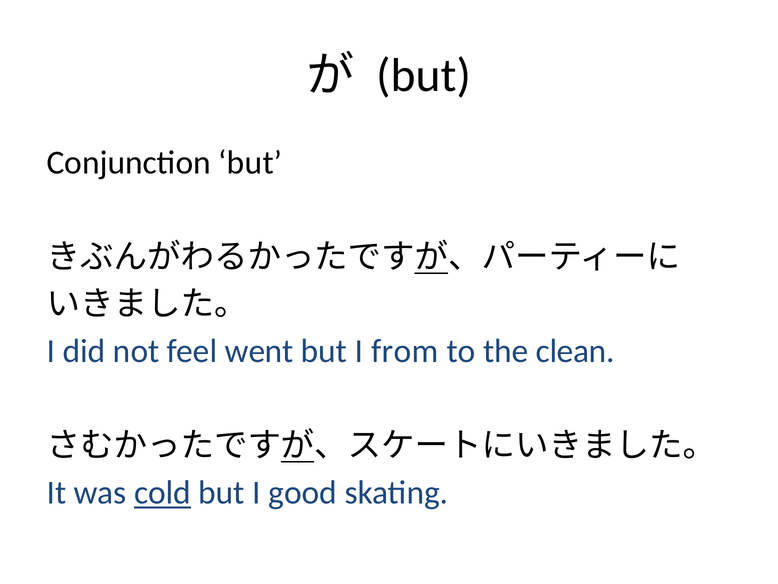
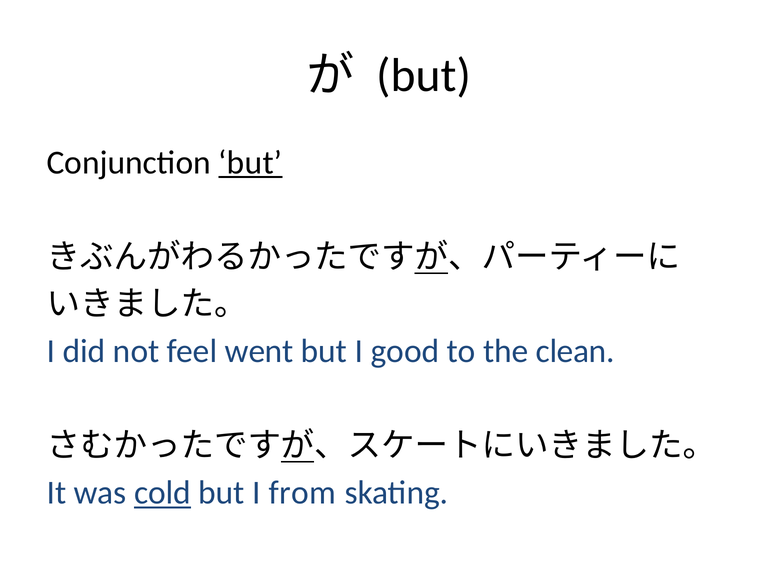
but underline: none -> present (250, 162)
from: from -> good (405, 351)
good: good -> from (302, 492)
